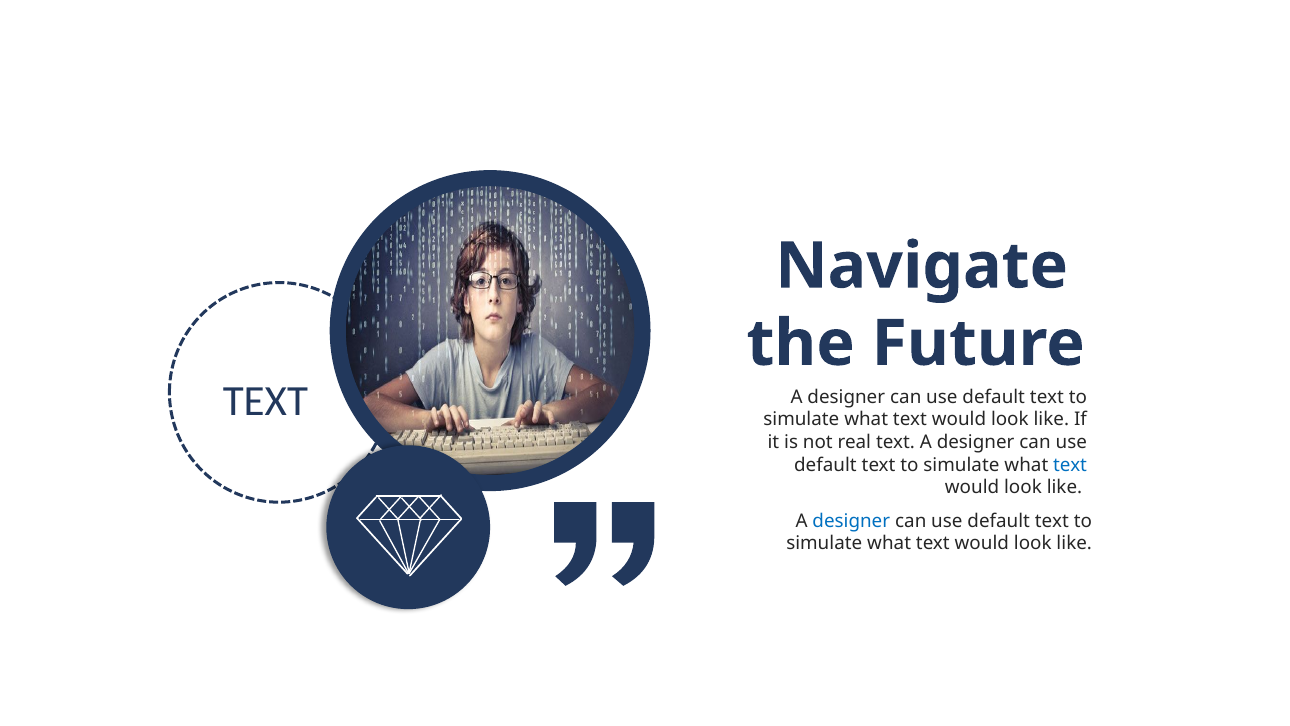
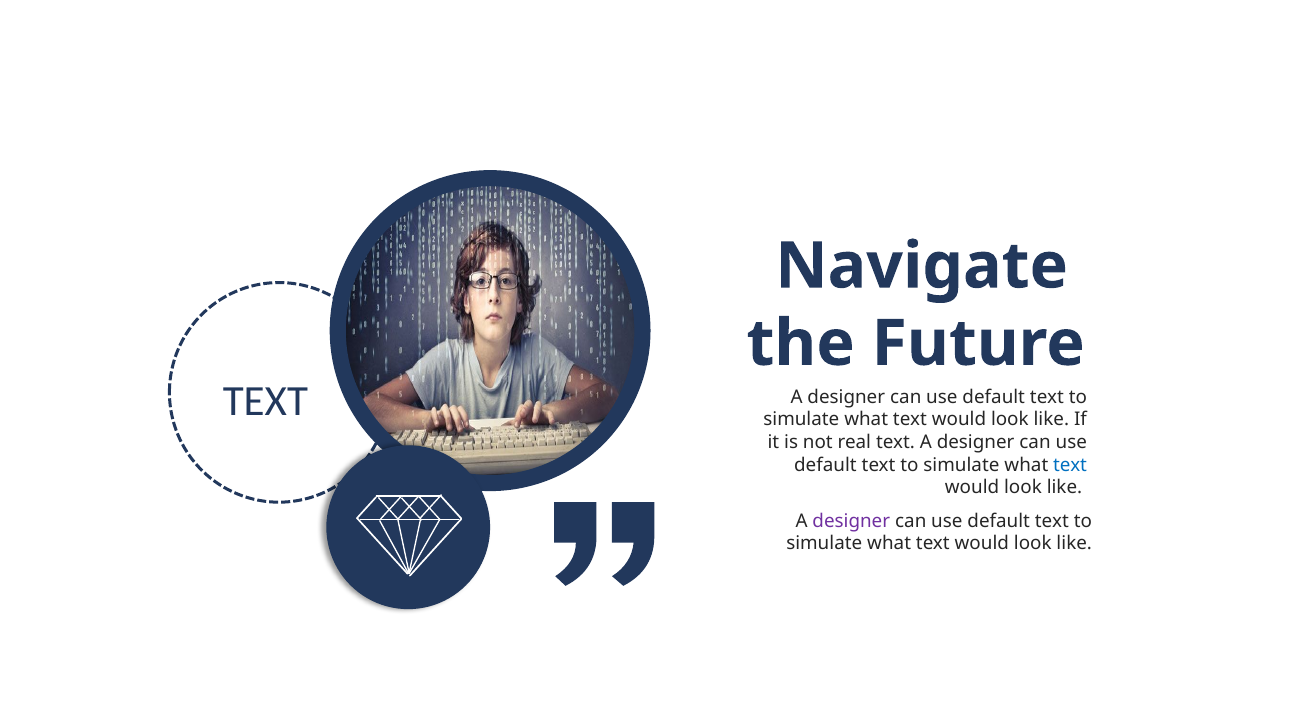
designer colour: blue -> purple (851, 521)
